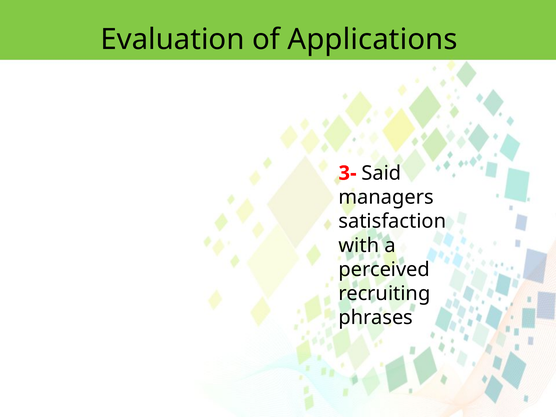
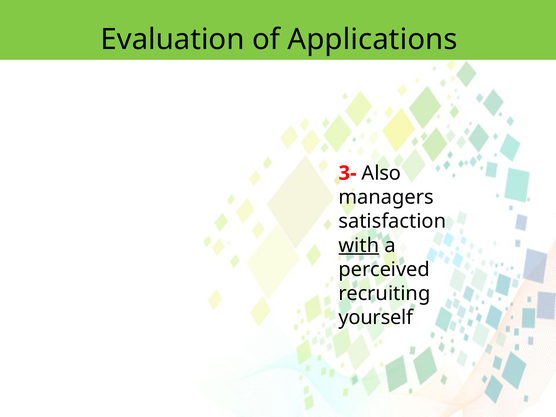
Said: Said -> Also (381, 173)
with underline: none -> present (359, 245)
phrases: phrases -> yourself (376, 318)
